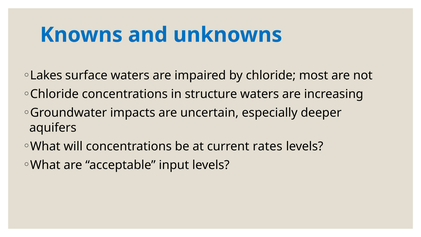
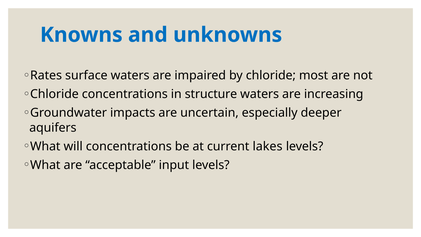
Lakes: Lakes -> Rates (46, 76)
rates: rates -> lakes (268, 146)
